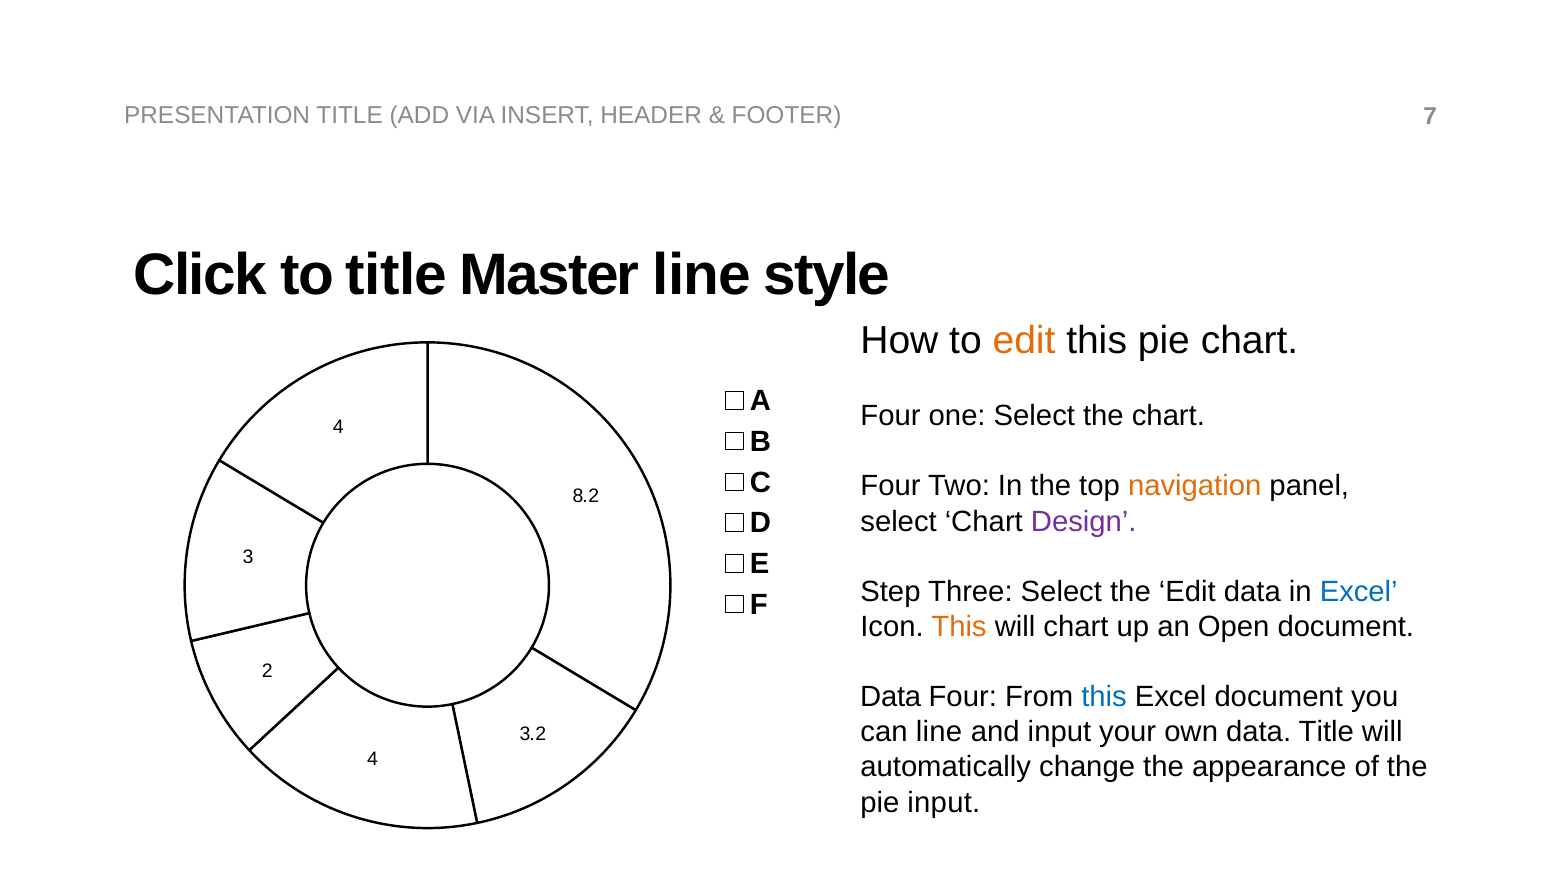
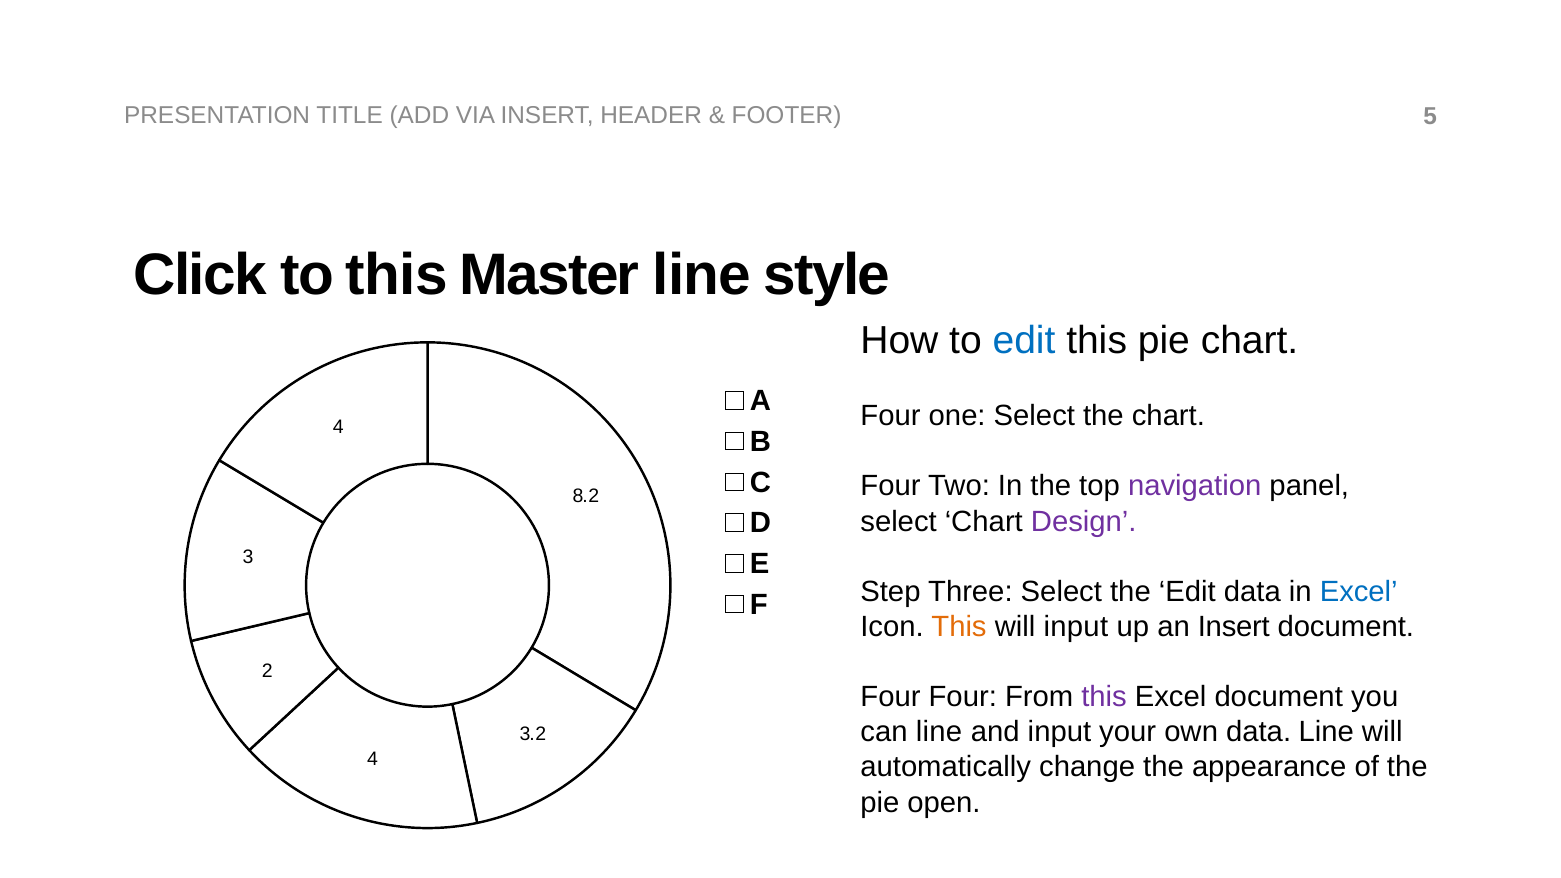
7: 7 -> 5 (1430, 117)
to title: title -> this (397, 275)
edit colour: orange -> blue (1024, 341)
navigation colour: orange -> purple (1195, 486)
will chart: chart -> input (1076, 627)
an Open: Open -> Insert (1234, 627)
Data: Data -> Four (891, 697)
this colour: blue -> purple (1104, 697)
data Title: Title -> Line (1326, 732)
pie input: input -> open (944, 802)
